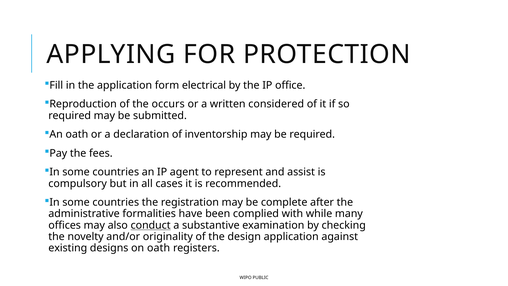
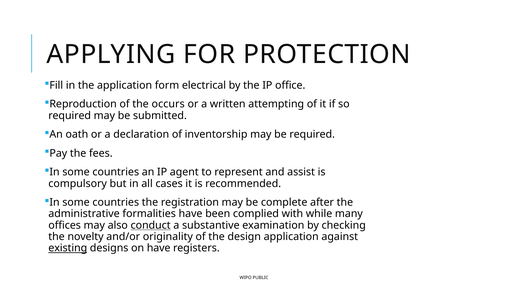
considered: considered -> attempting (276, 104)
existing underline: none -> present (68, 248)
on oath: oath -> have (159, 248)
